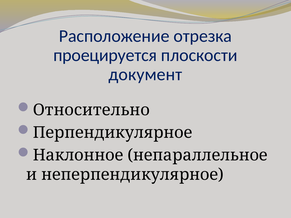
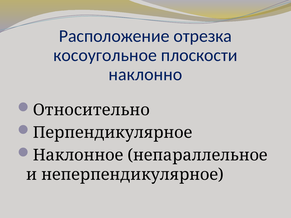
проецируется: проецируется -> косоугольное (105, 55)
документ: документ -> наклонно (145, 75)
